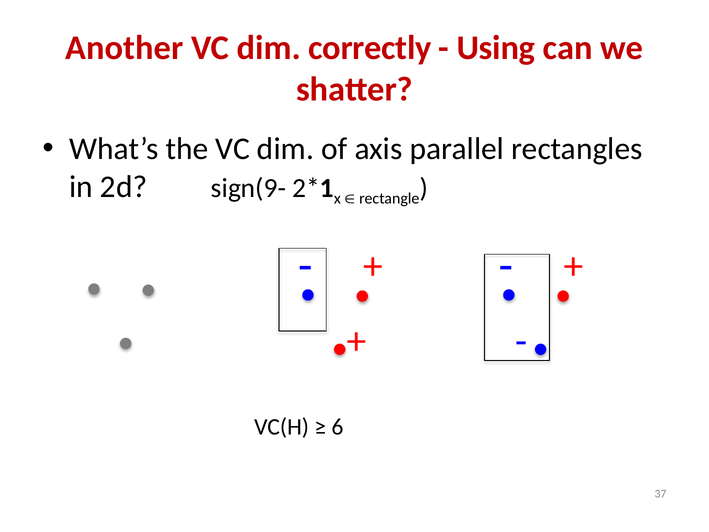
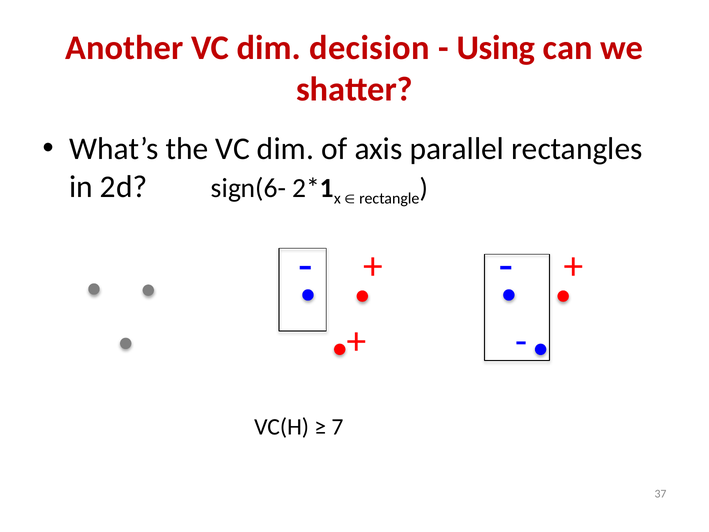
correctly: correctly -> decision (370, 48)
sign(9-: sign(9- -> sign(6- (249, 188)
6: 6 -> 7 (337, 427)
